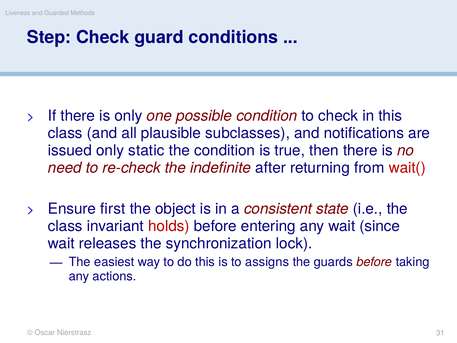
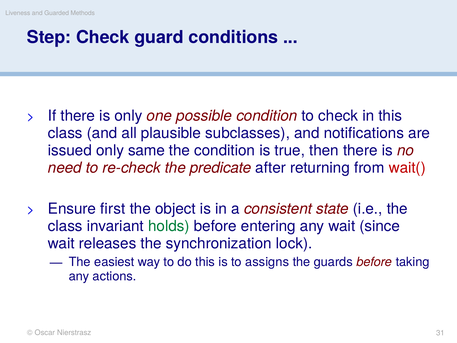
static: static -> same (147, 150)
indefinite: indefinite -> predicate (221, 168)
holds colour: red -> green (169, 226)
